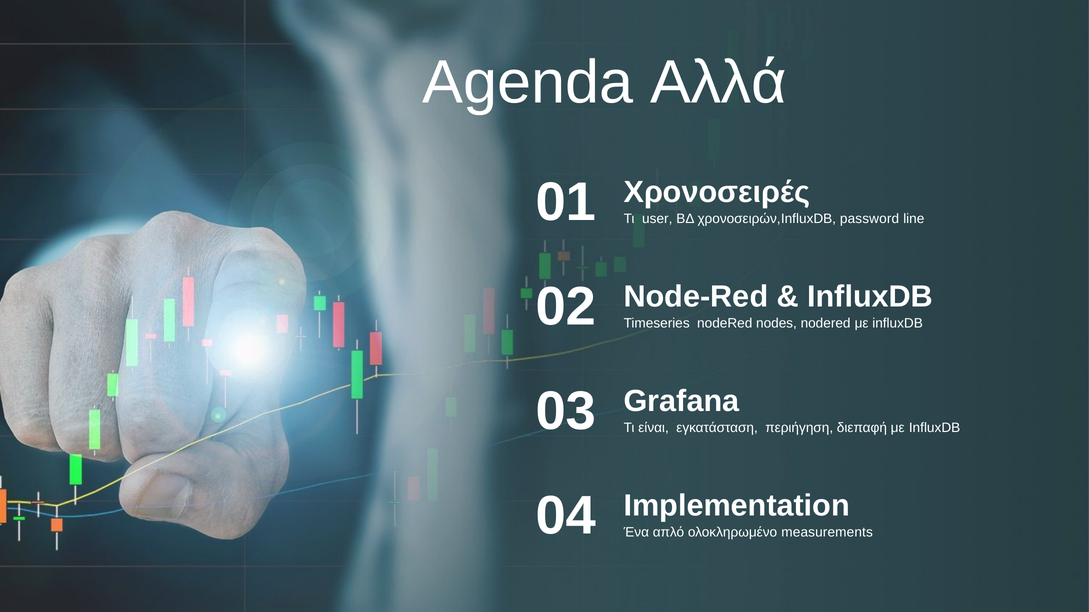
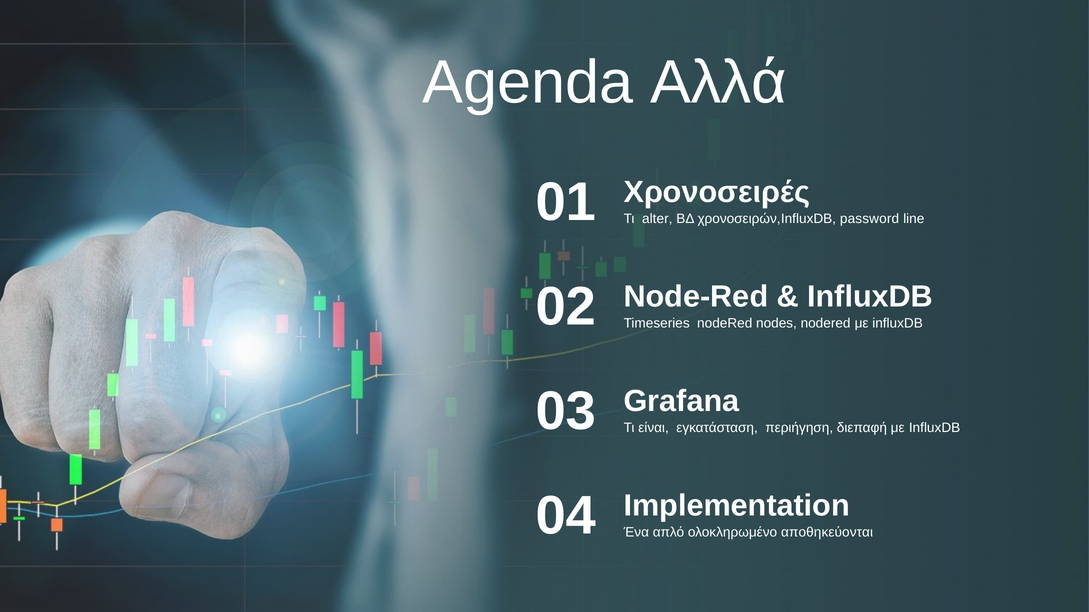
user: user -> alter (657, 219)
measurements: measurements -> αποθηκεύονται (827, 533)
